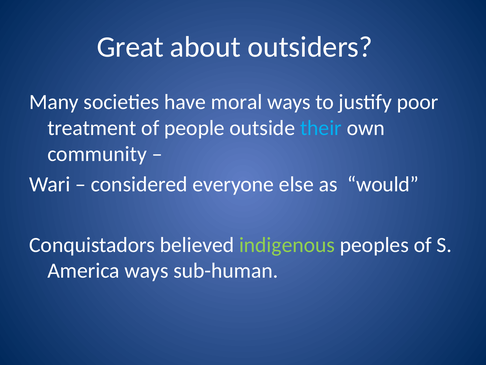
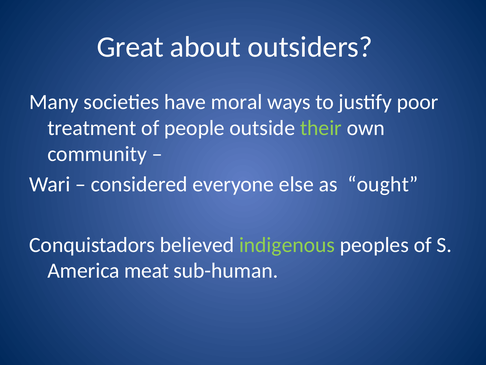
their colour: light blue -> light green (321, 128)
would: would -> ought (383, 184)
America ways: ways -> meat (147, 270)
